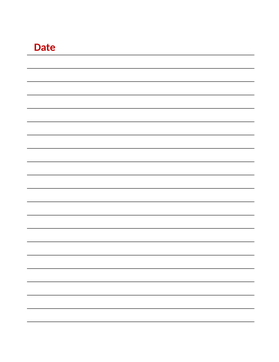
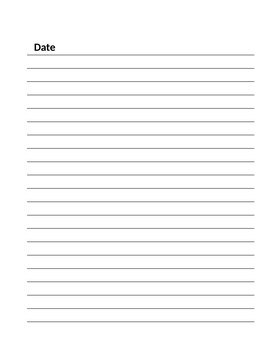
Date colour: red -> black (45, 47)
